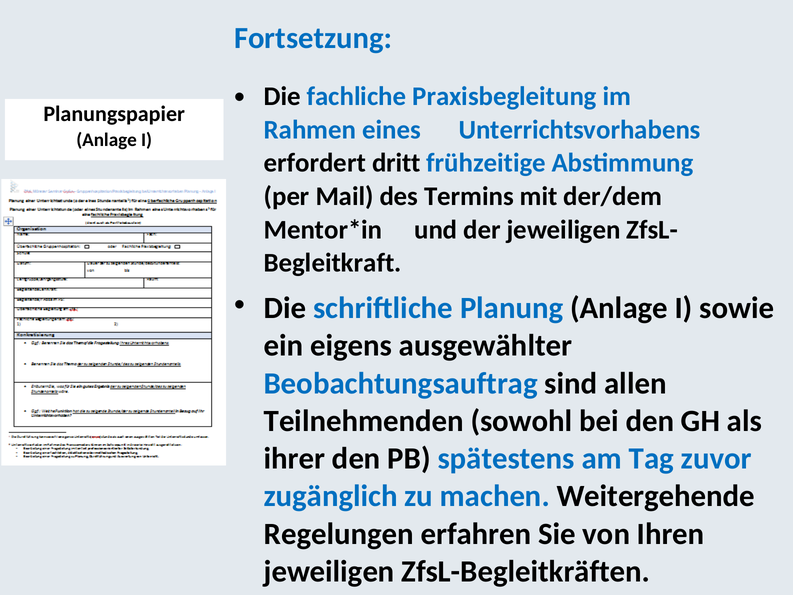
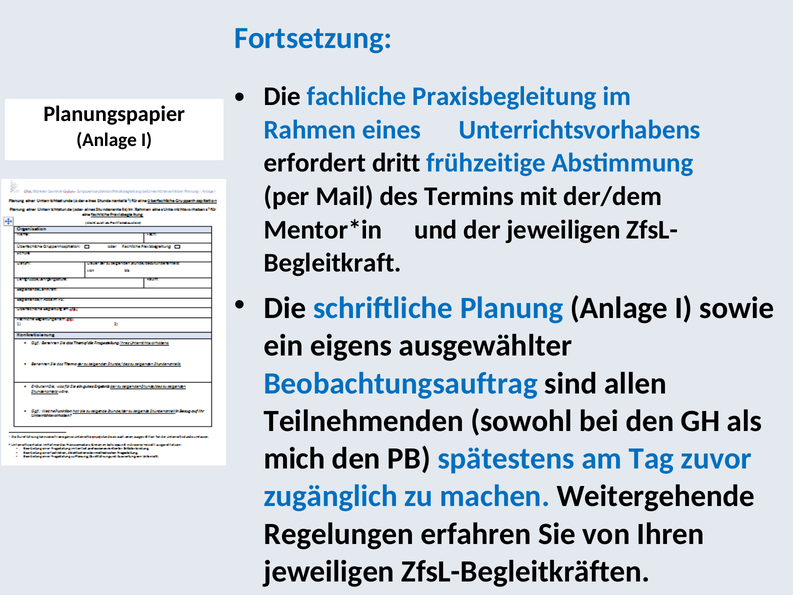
ihrer: ihrer -> mich (294, 458)
